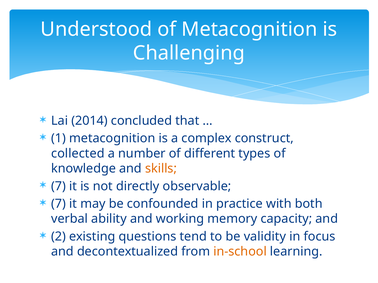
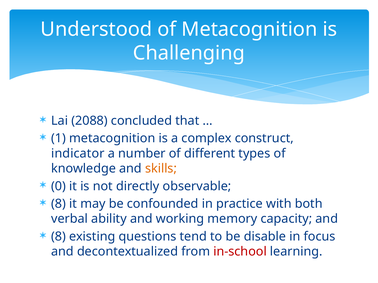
2014: 2014 -> 2088 (90, 121)
collected: collected -> indicator (78, 154)
7: 7 -> 0 (59, 186)
7: 7 -> 8 (59, 204)
2: 2 -> 8 (59, 237)
validity: validity -> disable (265, 237)
in-school colour: orange -> red (240, 252)
